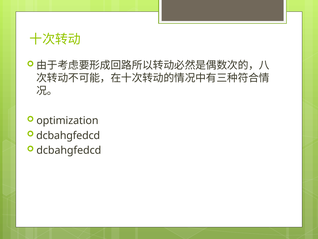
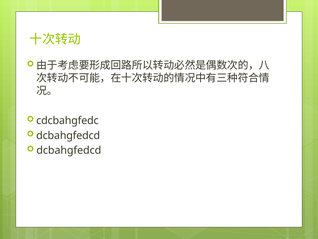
optimization: optimization -> cdcbahgfedc (67, 120)
